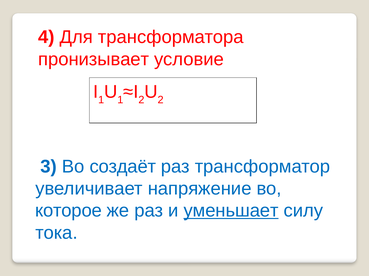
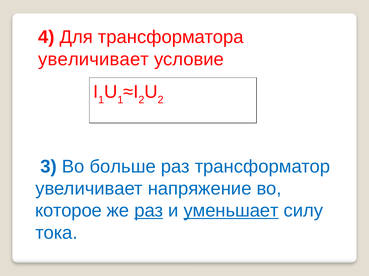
пронизывает: пронизывает -> увеличивает (94, 59)
создаёт: создаёт -> больше (123, 167)
раз underline: none -> present (149, 211)
